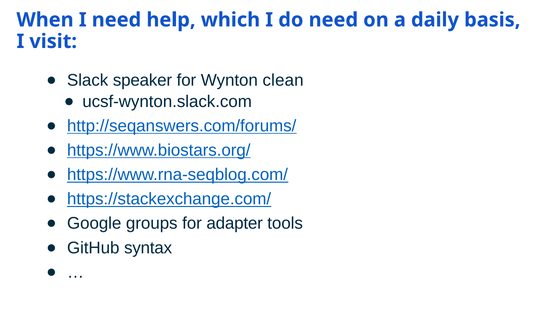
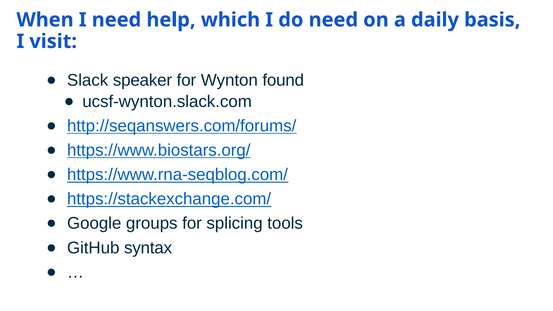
clean: clean -> found (283, 80)
adapter: adapter -> splicing (235, 223)
